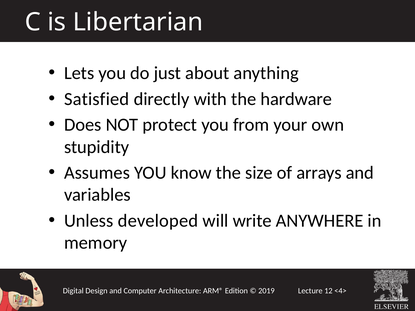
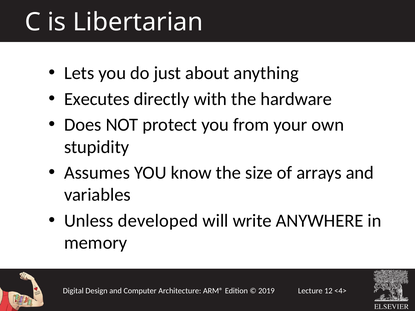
Satisfied: Satisfied -> Executes (97, 99)
